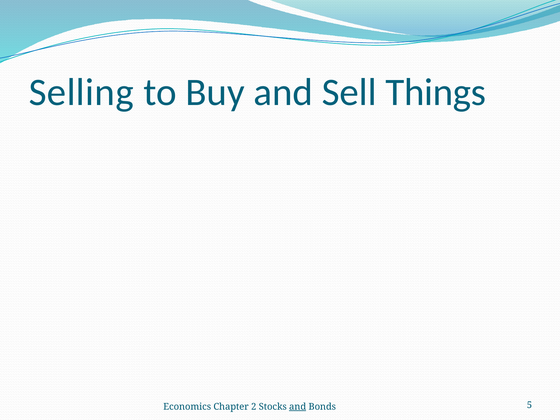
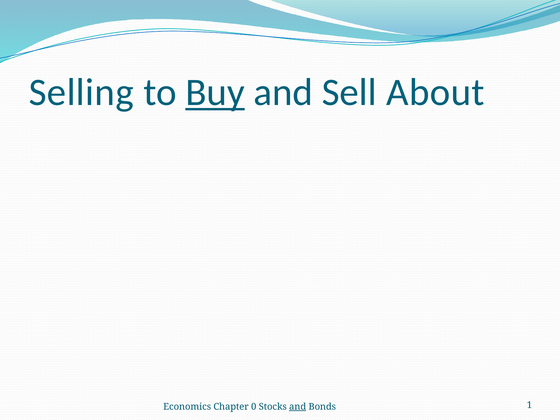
Buy underline: none -> present (215, 92)
Things: Things -> About (435, 92)
2: 2 -> 0 (254, 407)
5: 5 -> 1 (529, 405)
